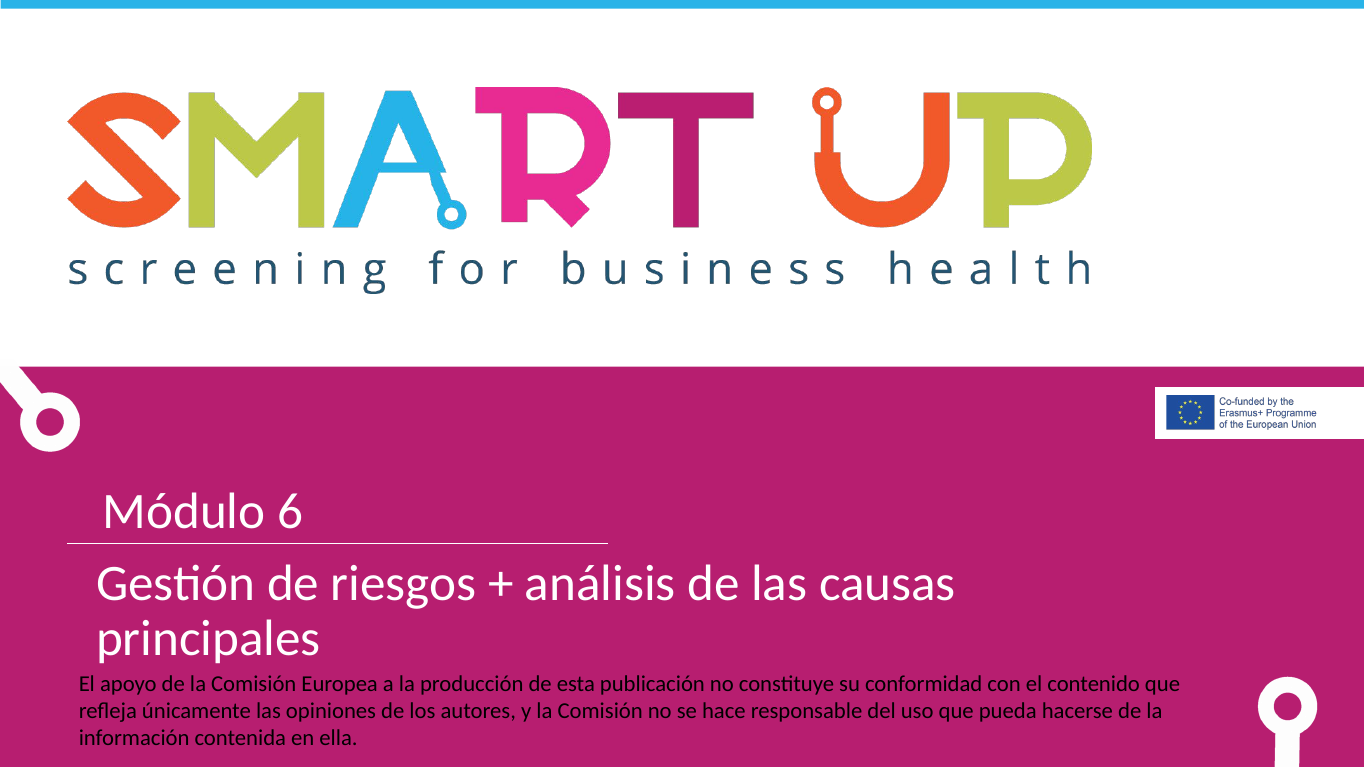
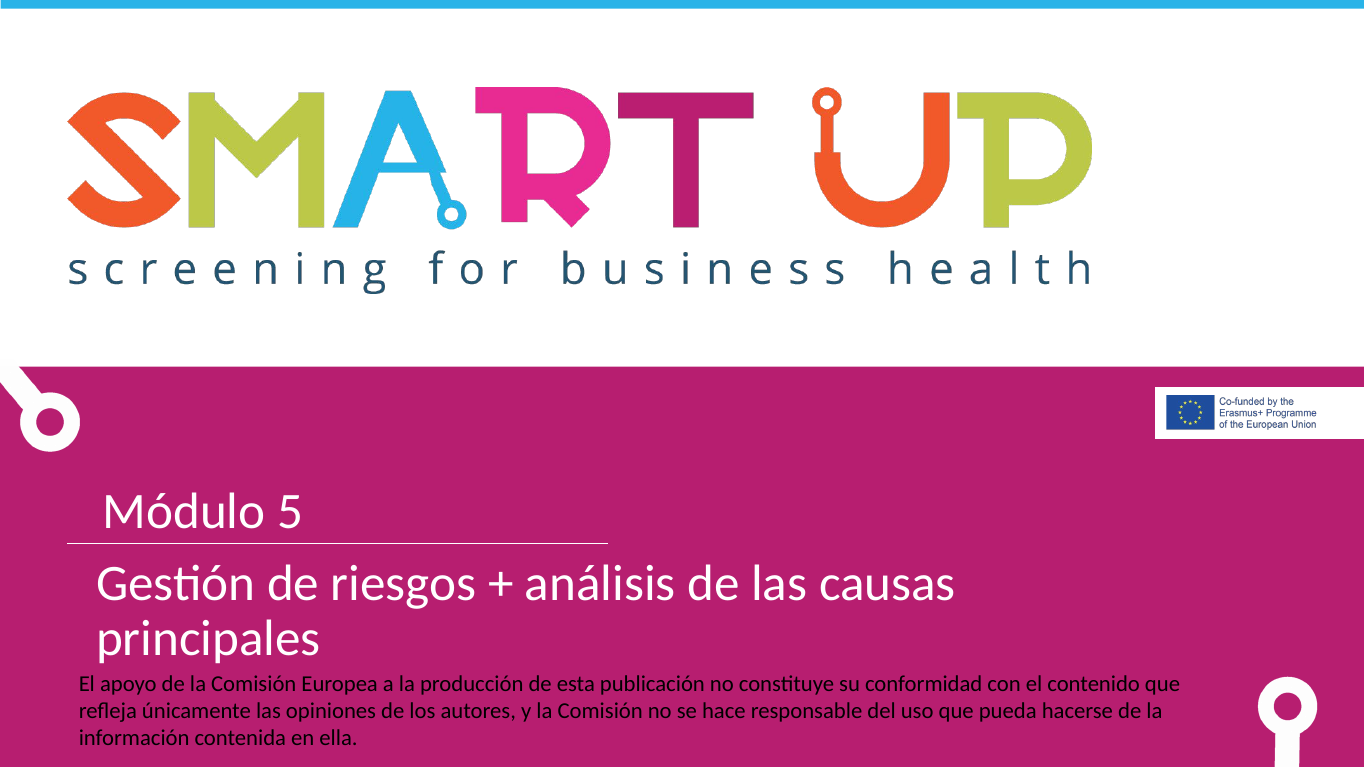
6: 6 -> 5 (290, 511)
